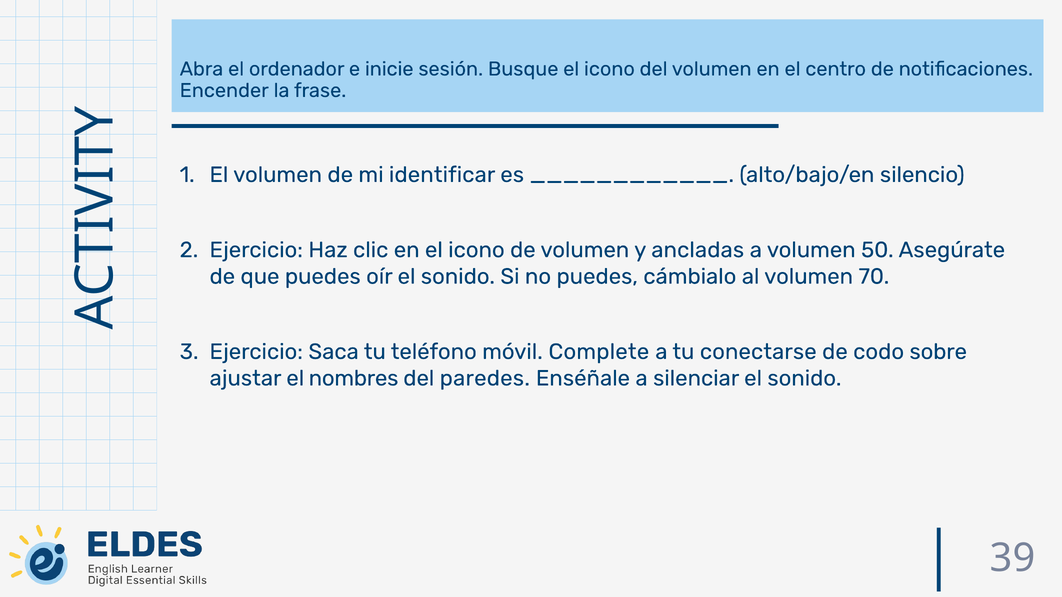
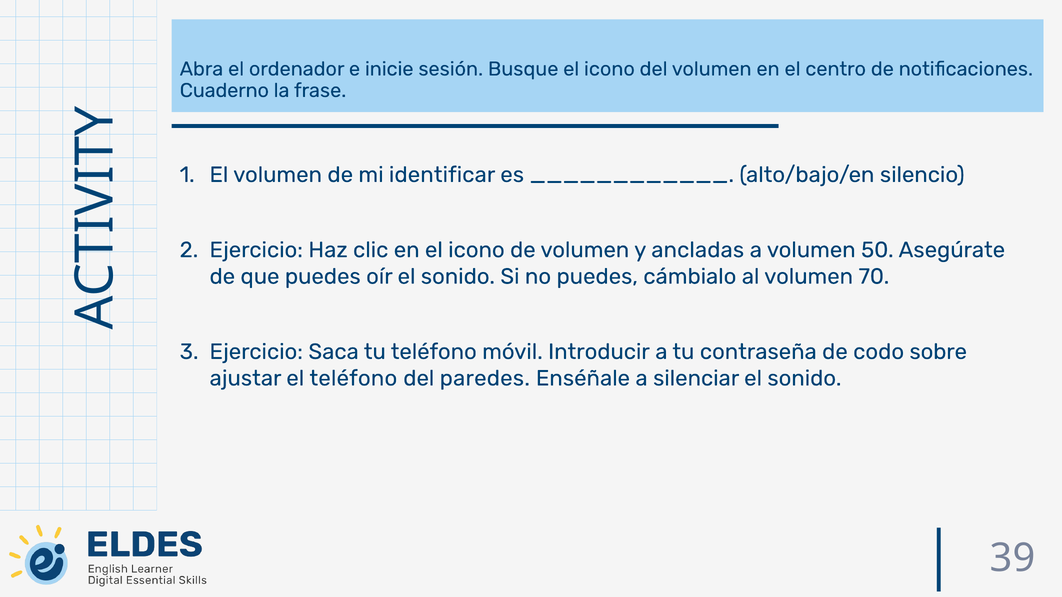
Encender: Encender -> Cuaderno (224, 90)
Complete: Complete -> Introducir (599, 352)
conectarse: conectarse -> contraseña (758, 352)
el nombres: nombres -> teléfono (353, 378)
